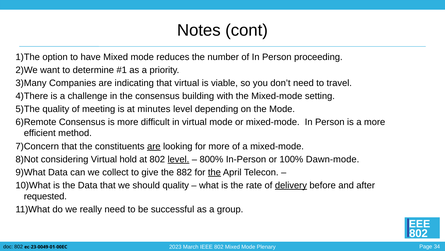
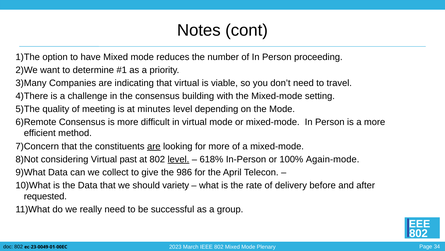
hold: hold -> past (128, 159)
800%: 800% -> 618% (211, 159)
Dawn-mode: Dawn-mode -> Again-mode (333, 159)
882: 882 -> 986 (184, 172)
the underline: present -> none (214, 172)
should quality: quality -> variety (176, 185)
delivery underline: present -> none (291, 185)
